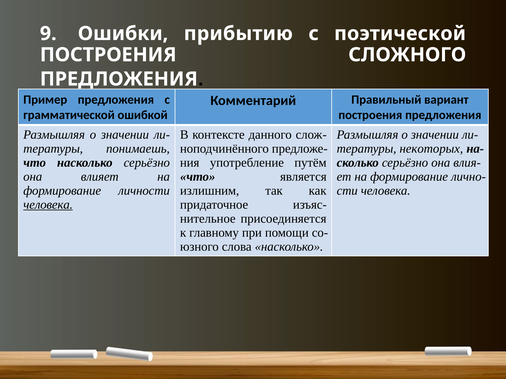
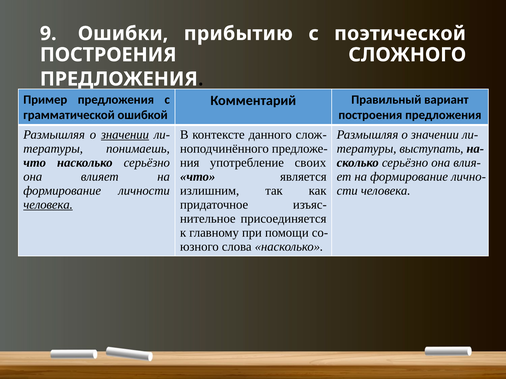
значении underline: none -> present (125, 135)
некоторых: некоторых -> выступать (431, 149)
путём: путём -> своих (310, 163)
